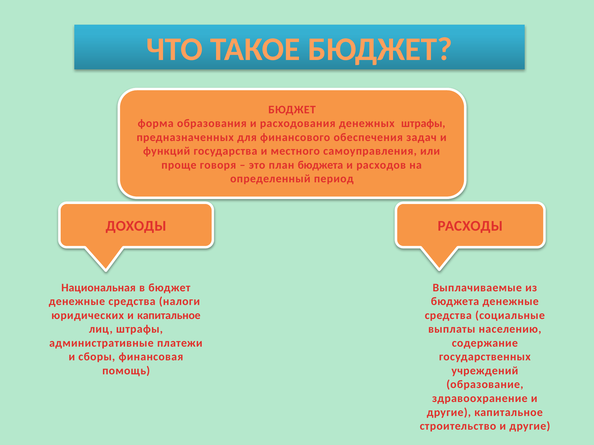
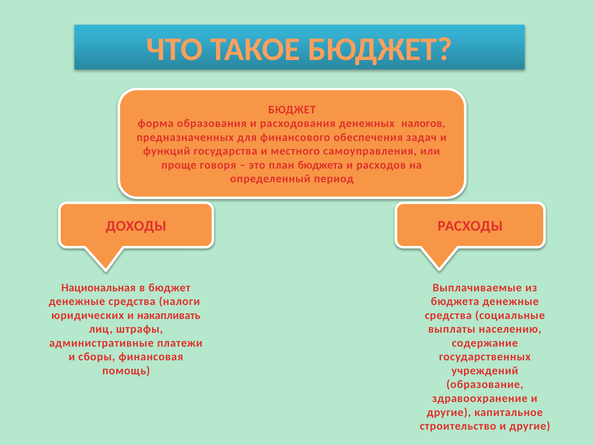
денежных штрафы: штрафы -> налогов (423, 124)
и капитальное: капитальное -> накапливать (169, 316)
